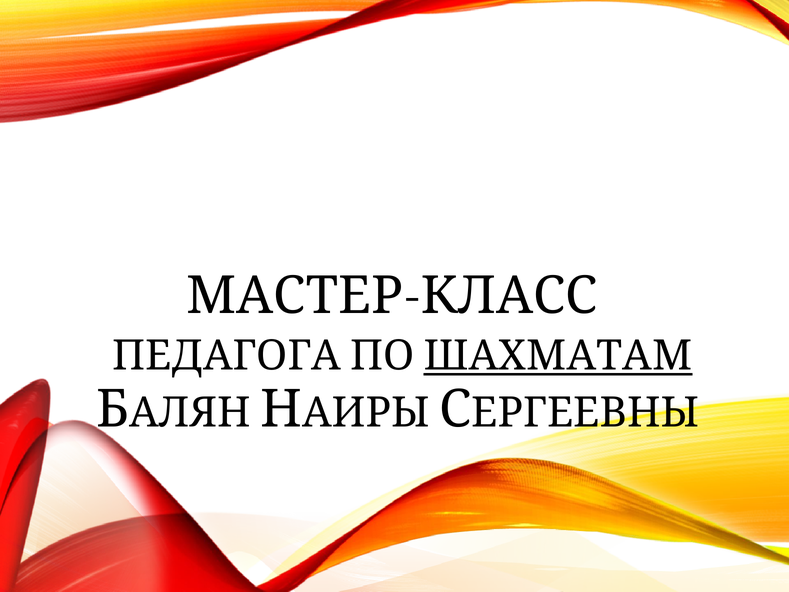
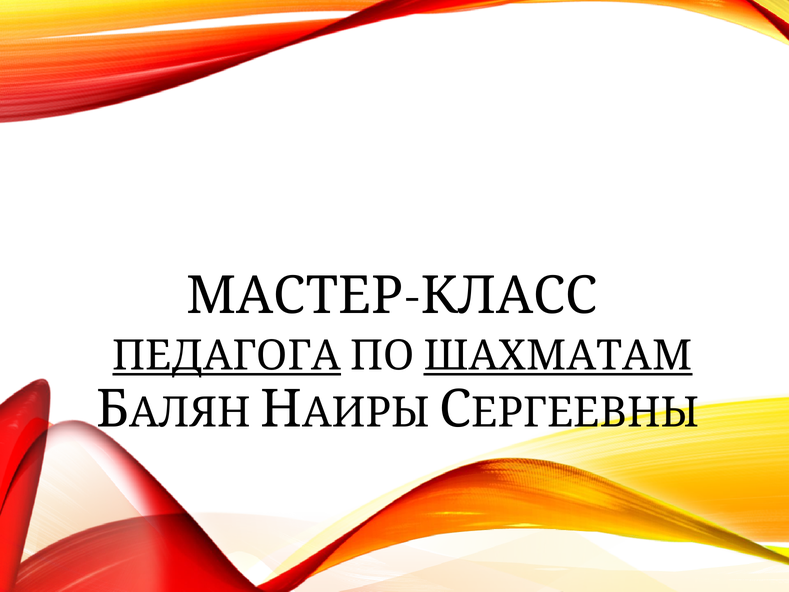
ПЕДАГОГА underline: none -> present (227, 356)
